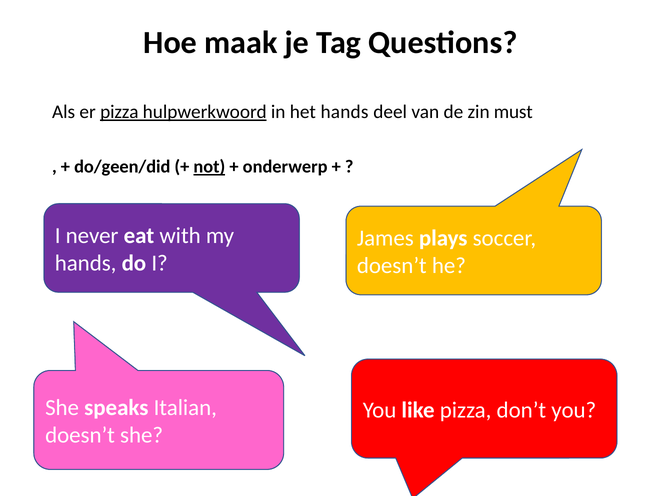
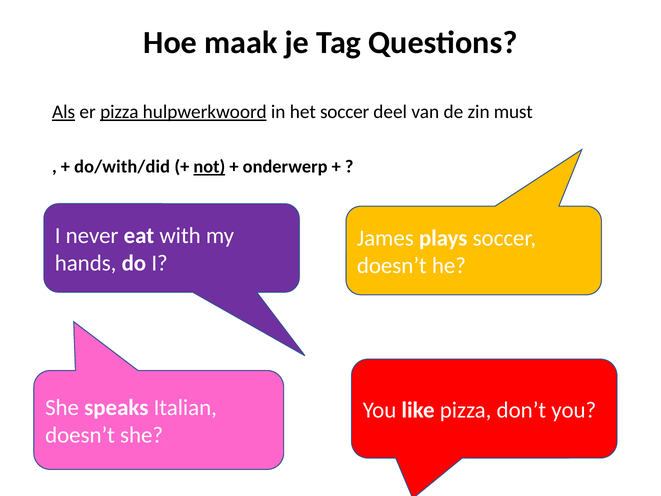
Als underline: none -> present (64, 112)
het hands: hands -> soccer (345, 112)
do/geen/did: do/geen/did -> do/with/did (122, 167)
